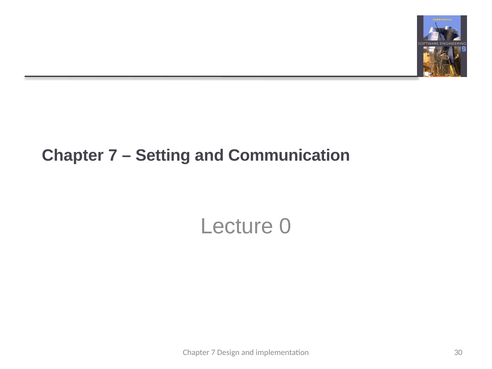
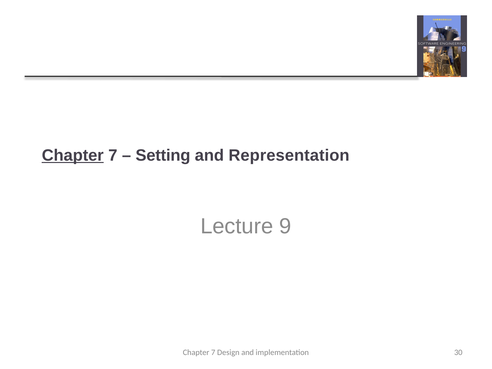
Chapter underline: none -> present (73, 155)
Communication: Communication -> Representation (289, 155)
0: 0 -> 9 (285, 226)
